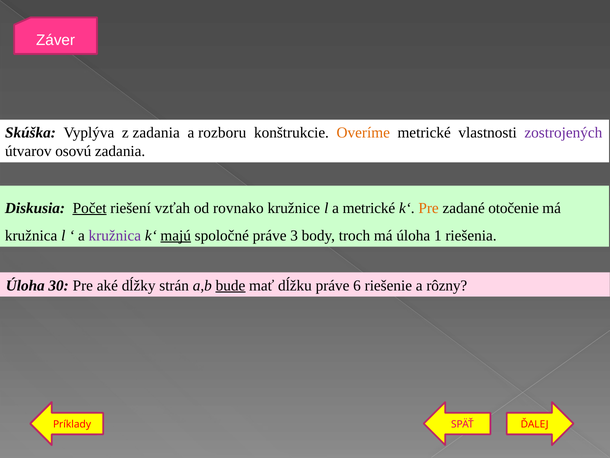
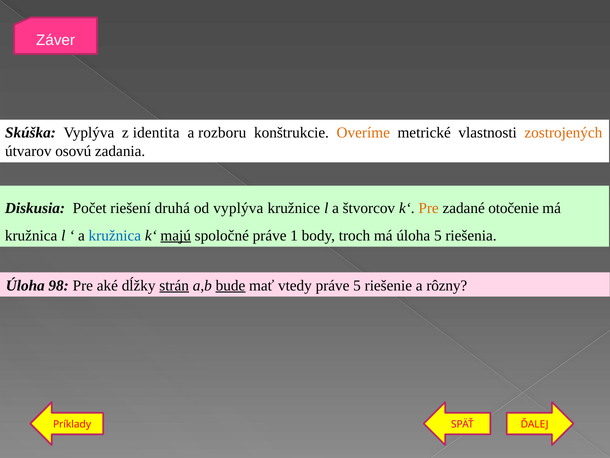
z zadania: zadania -> identita (156, 133)
zostrojených colour: purple -> orange (563, 133)
Počet underline: present -> none (90, 208)
vzťah: vzťah -> druhá (172, 208)
od rovnako: rovnako -> vyplýva (238, 208)
a metrické: metrické -> štvorcov (369, 208)
kružnica colour: purple -> blue (115, 235)
3: 3 -> 1 (294, 235)
úloha 1: 1 -> 5 (438, 235)
30: 30 -> 98 (59, 285)
strán underline: none -> present (174, 285)
dĺžku: dĺžku -> vtedy (295, 285)
práve 6: 6 -> 5 (357, 285)
